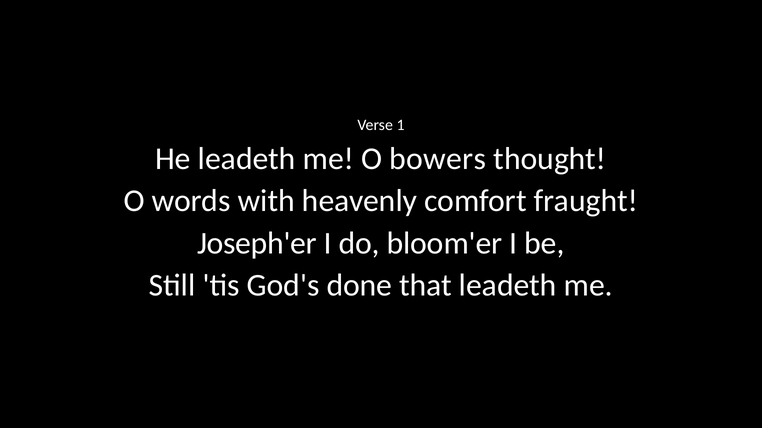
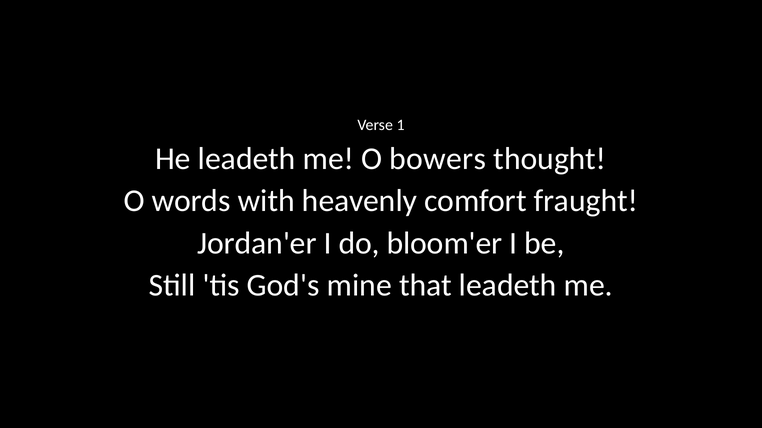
Joseph'er: Joseph'er -> Jordan'er (257, 243)
done: done -> mine (359, 286)
